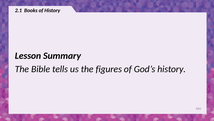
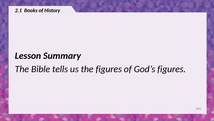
God’s history: history -> figures (172, 69)
